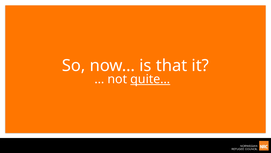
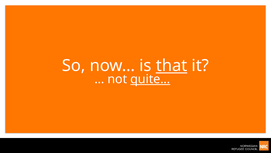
that underline: none -> present (172, 65)
